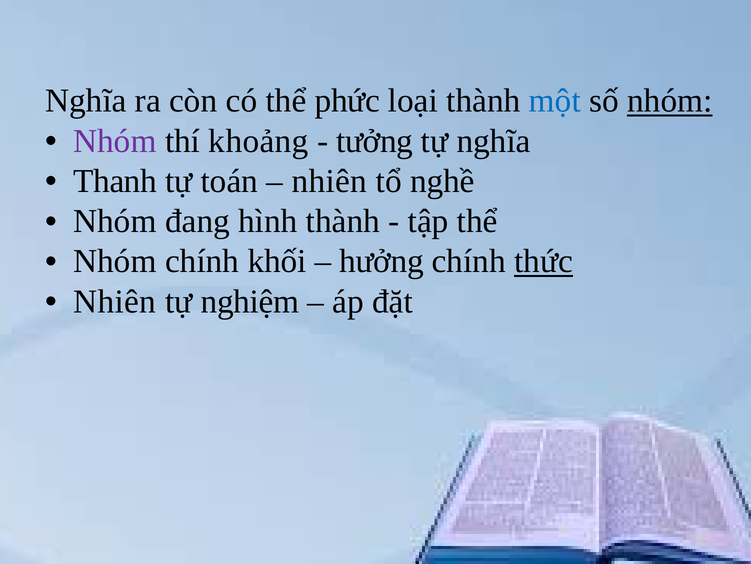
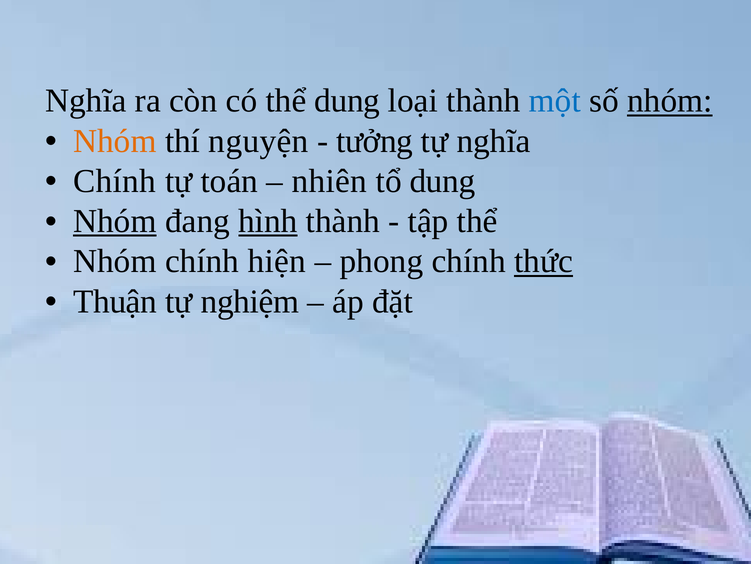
thể phức: phức -> dung (347, 101)
Nhóm colour: purple -> orange (115, 141)
khoảng: khoảng -> nguyện (258, 141)
Thanh: Thanh -> Chính (115, 181)
tổ nghề: nghề -> dung (443, 181)
Nhóm underline: none -> present (115, 221)
hình underline: none -> present (268, 221)
khối: khối -> hiện (277, 261)
hưởng: hưởng -> phong (381, 261)
Nhiên: Nhiên -> Thuận (115, 301)
